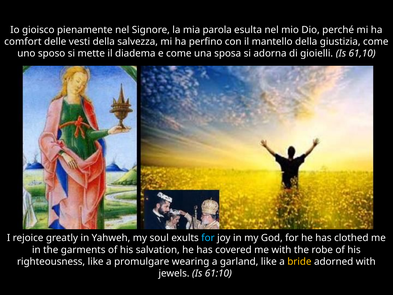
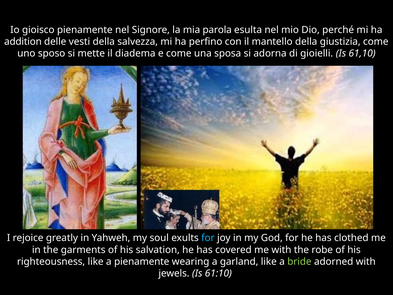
comfort: comfort -> addition (23, 42)
a promulgare: promulgare -> pienamente (142, 261)
bride colour: yellow -> light green (299, 261)
